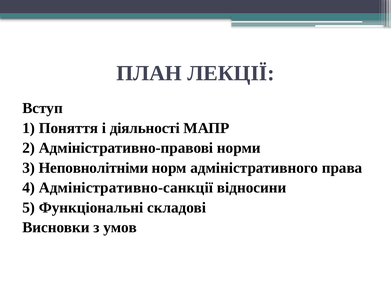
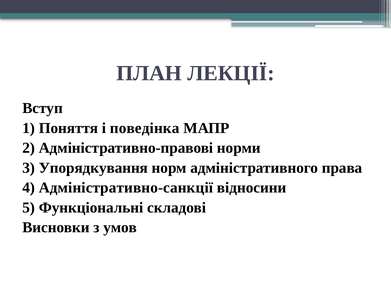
діяльності: діяльності -> поведінка (145, 128)
Неповнолітніми: Неповнолітніми -> Упорядкування (93, 168)
